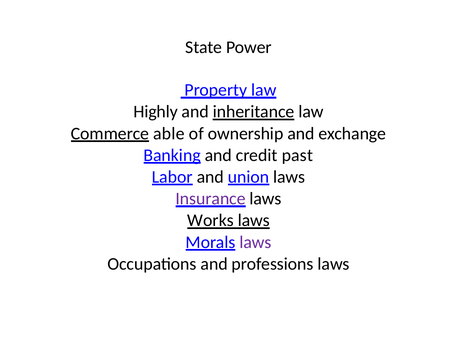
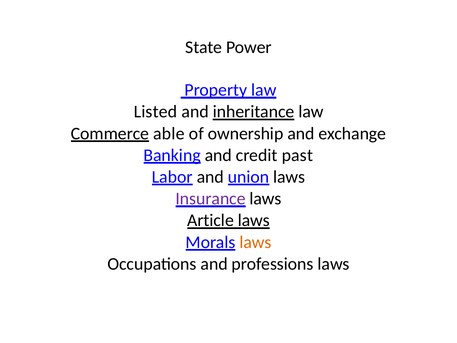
Highly: Highly -> Listed (155, 112)
Works: Works -> Article (211, 220)
laws colour: purple -> orange (255, 242)
